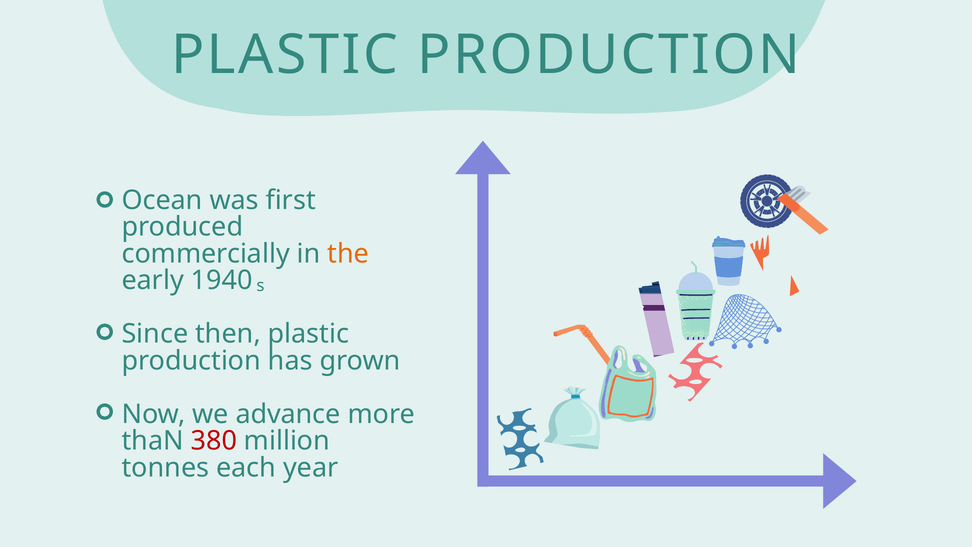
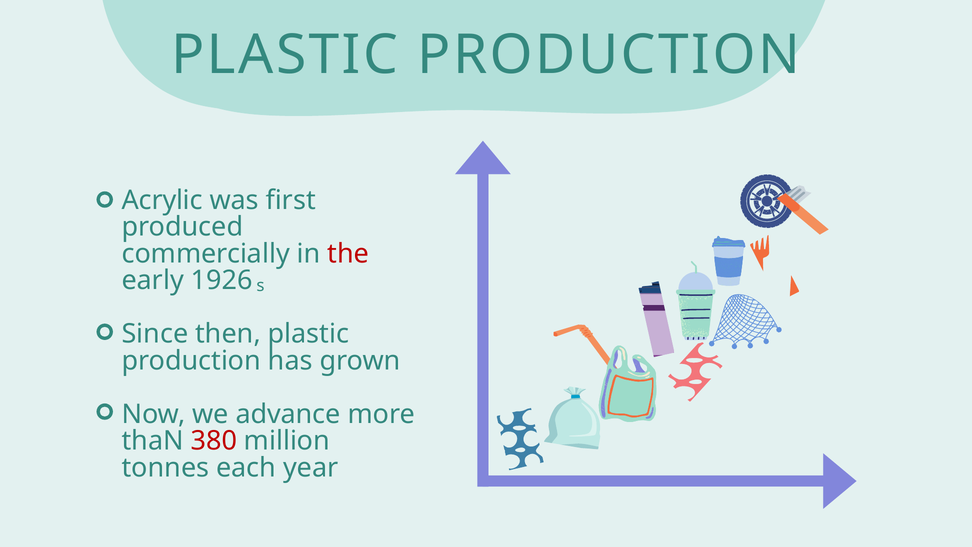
Ocean: Ocean -> Acrylic (162, 200)
the colour: orange -> red (348, 254)
1940: 1940 -> 1926 (222, 280)
